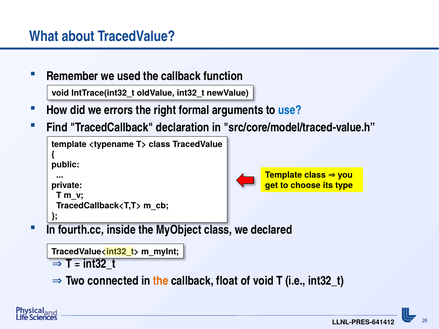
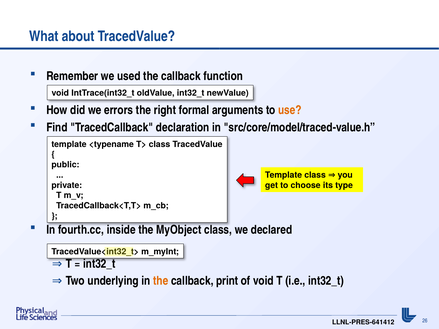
use colour: blue -> orange (290, 110)
connected: connected -> underlying (113, 281)
float: float -> print (227, 281)
